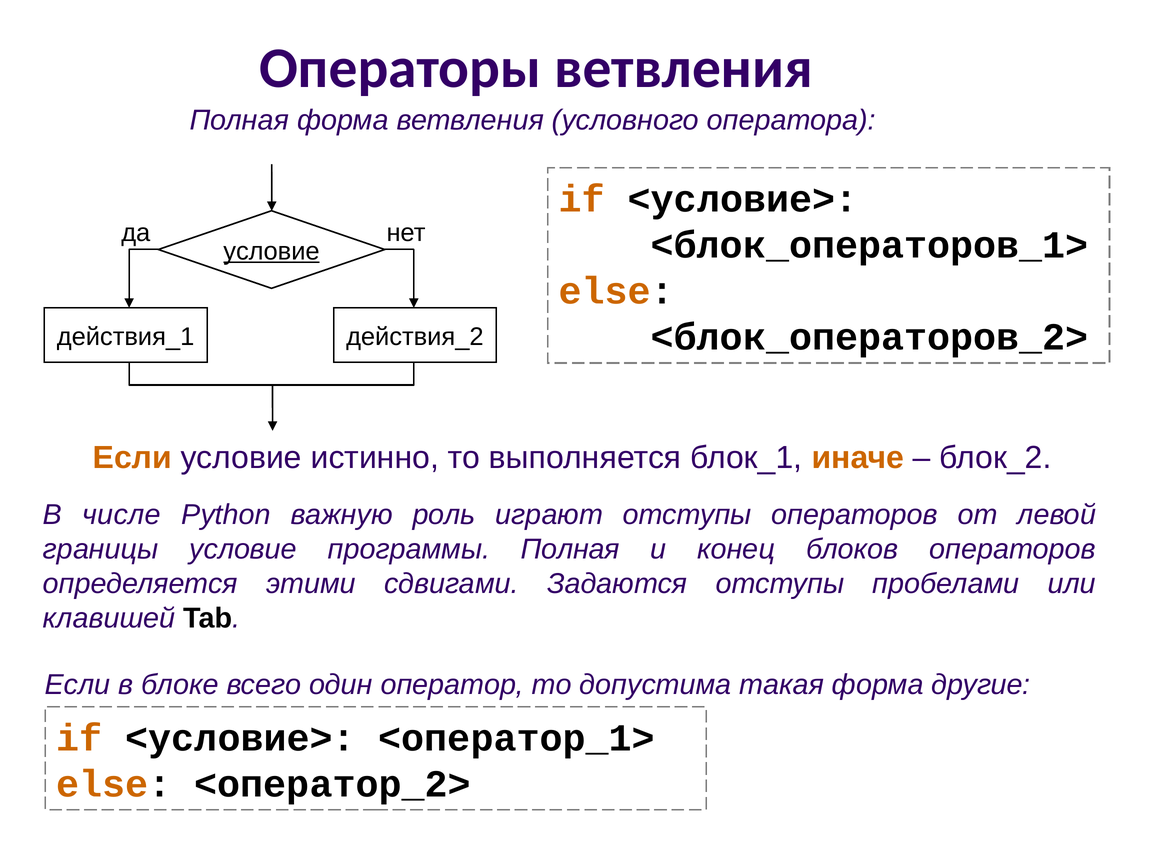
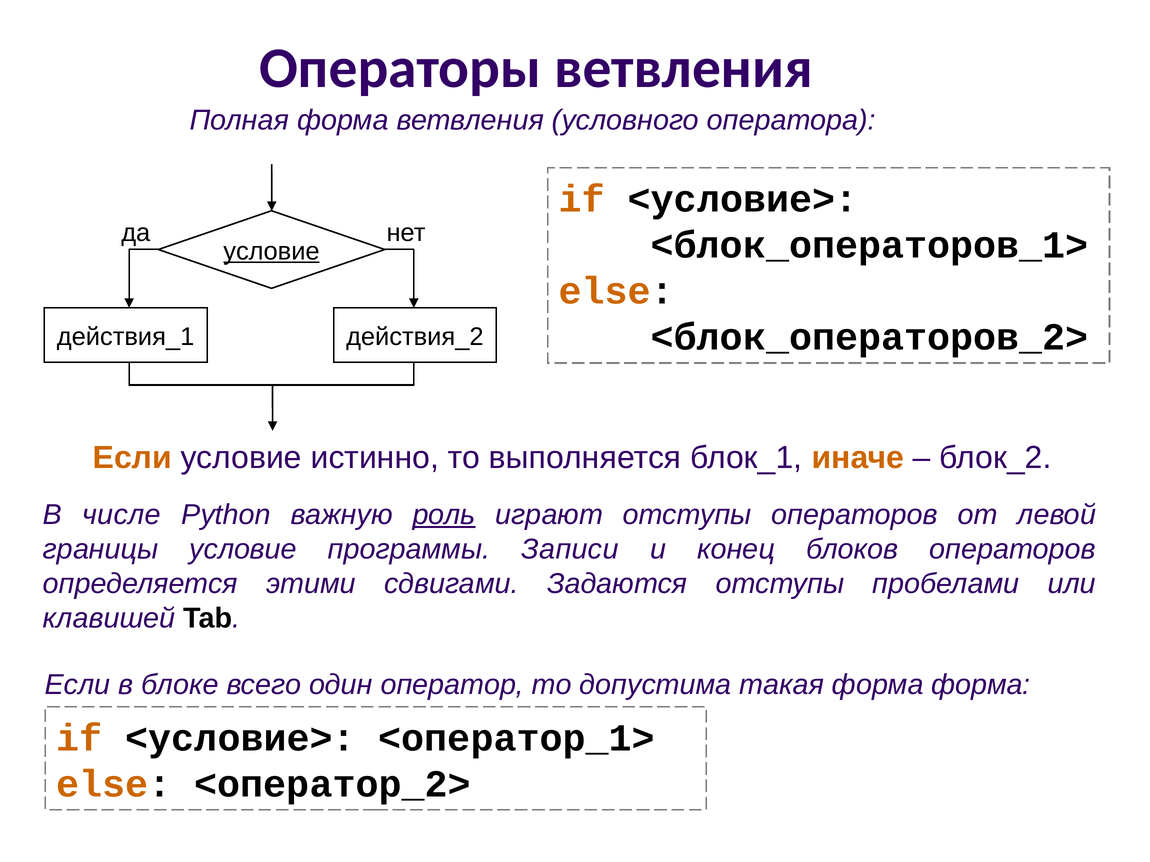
роль underline: none -> present (444, 515)
программы Полная: Полная -> Записи (570, 549)
форма другие: другие -> форма (981, 685)
